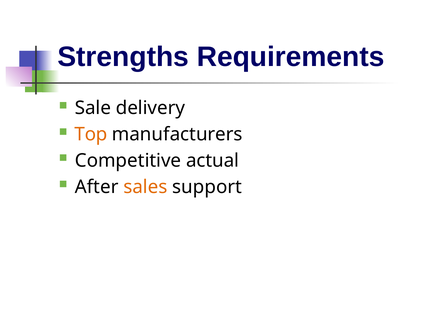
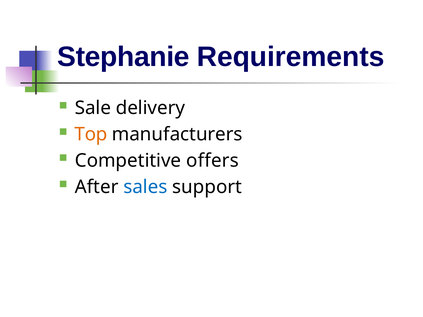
Strengths: Strengths -> Stephanie (123, 57)
actual: actual -> offers (213, 161)
sales colour: orange -> blue (145, 187)
